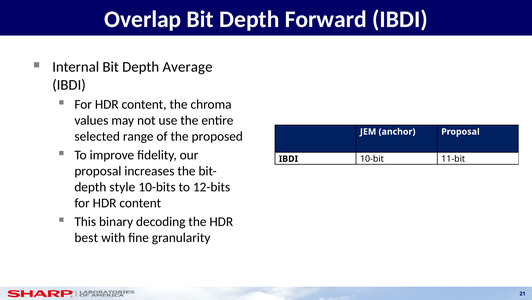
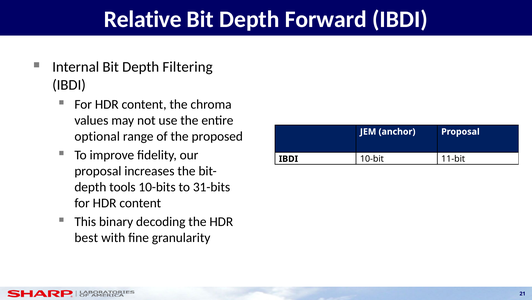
Overlap: Overlap -> Relative (143, 19)
Average: Average -> Filtering (188, 67)
selected: selected -> optional (97, 136)
style: style -> tools (122, 187)
12-bits: 12-bits -> 31-bits (212, 187)
